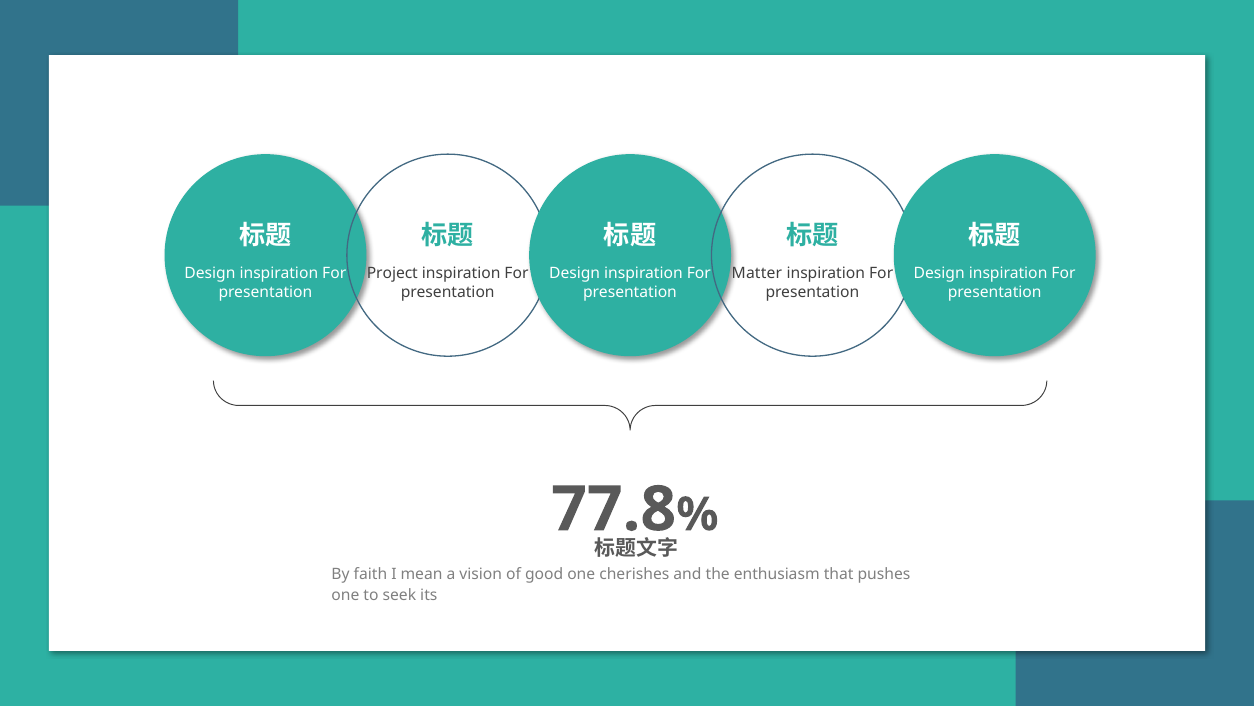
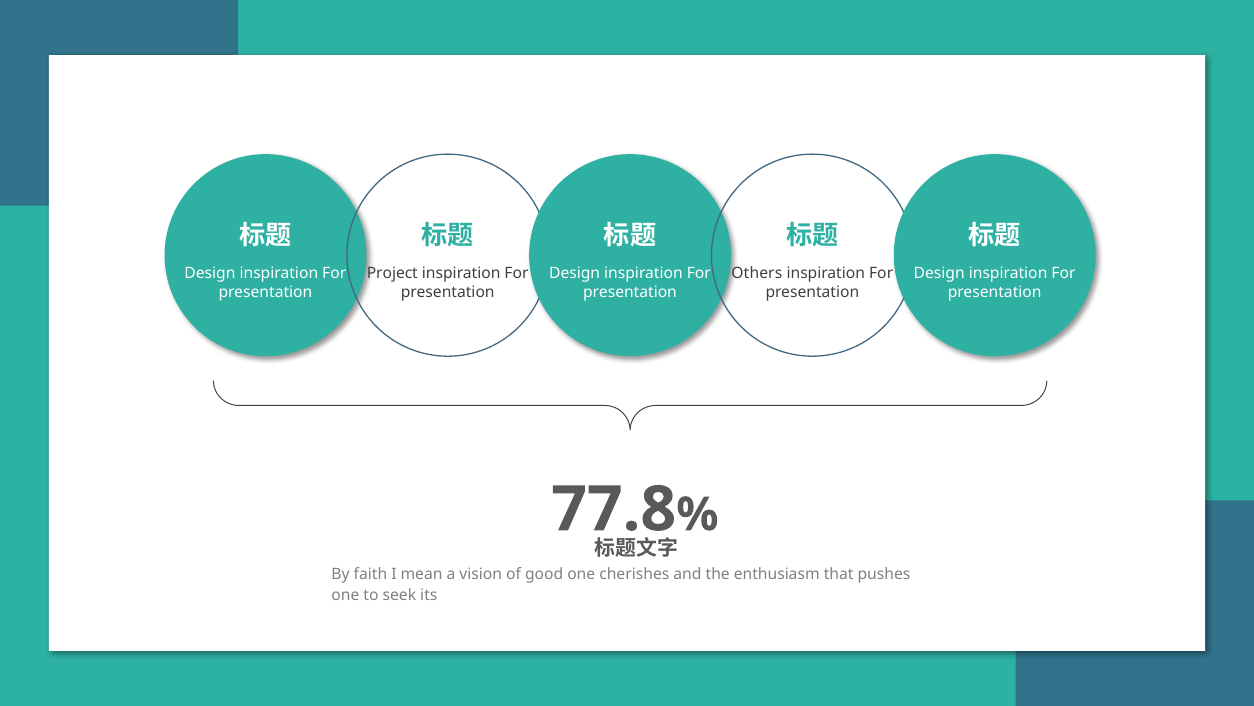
Matter: Matter -> Others (757, 273)
